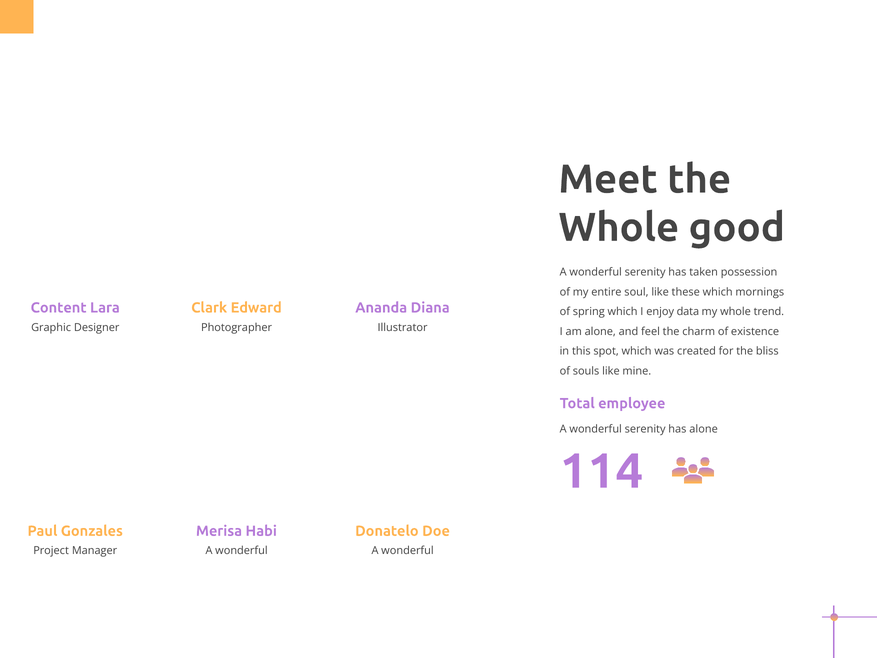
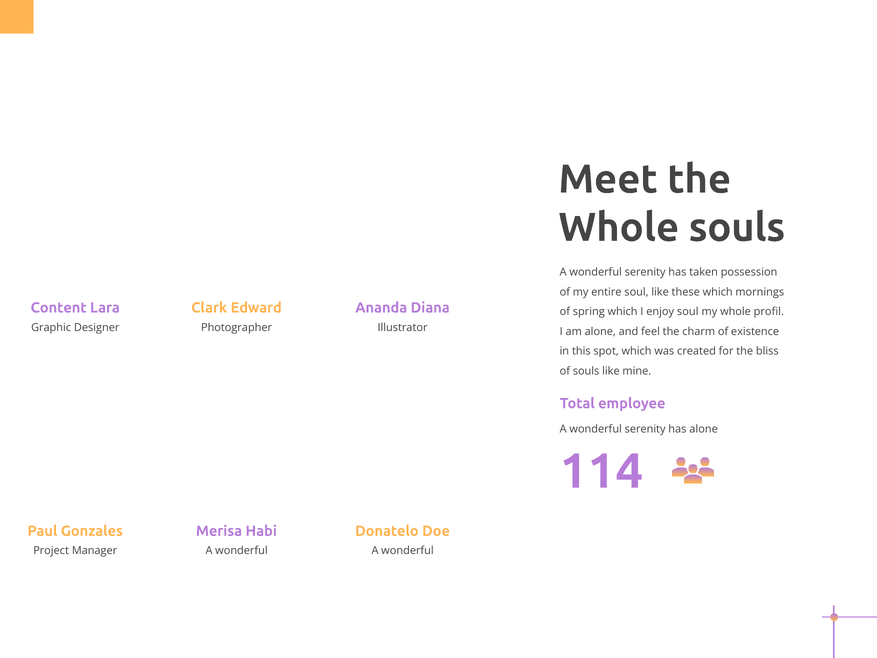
Whole good: good -> souls (737, 227)
enjoy data: data -> soul (688, 312)
trend: trend -> profil (769, 312)
